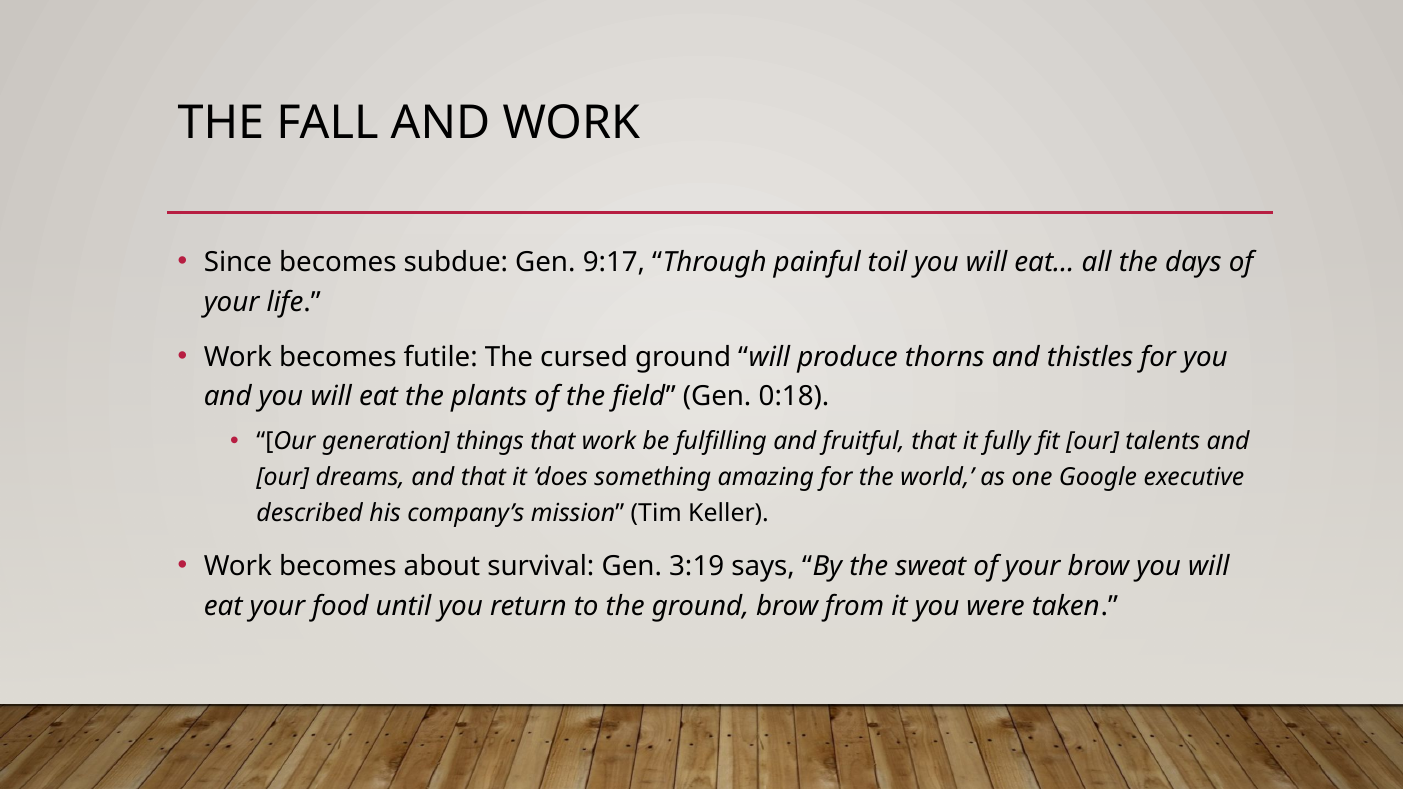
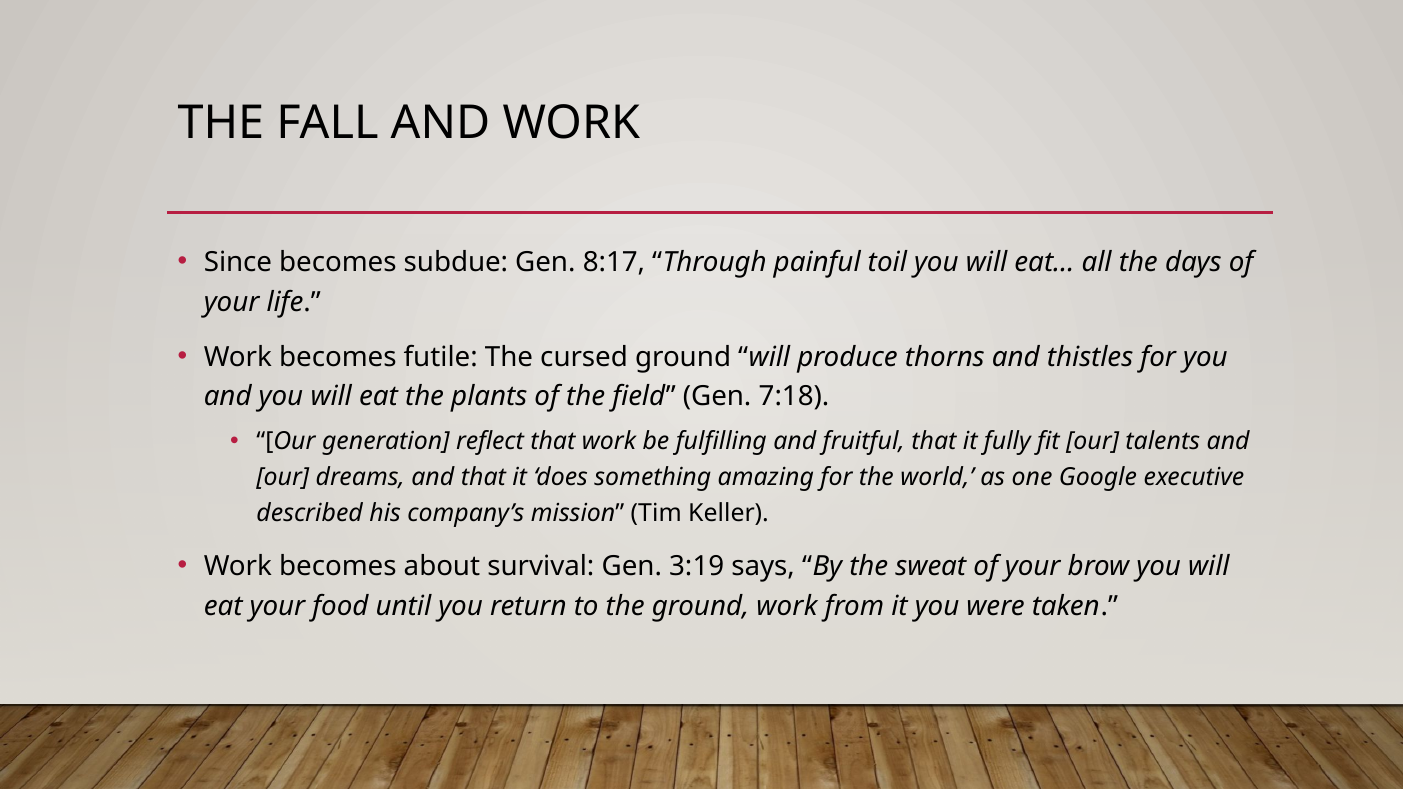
9:17: 9:17 -> 8:17 (614, 262)
0:18: 0:18 -> 7:18 (794, 397)
things: things -> reflect (490, 441)
ground brow: brow -> work (787, 606)
